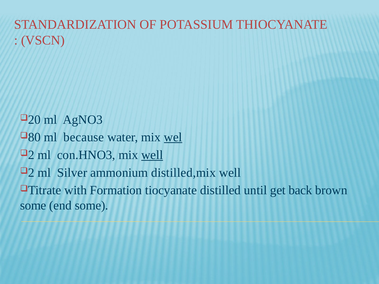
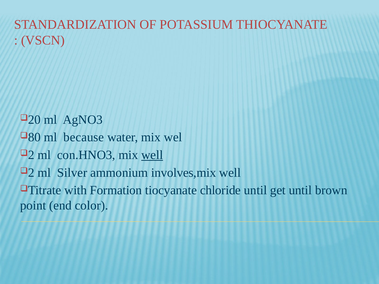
wel underline: present -> none (173, 137)
distilled,mix: distilled,mix -> involves,mix (184, 173)
distilled: distilled -> chloride (220, 190)
get back: back -> until (300, 190)
some: some -> point (33, 206)
end some: some -> color (91, 206)
